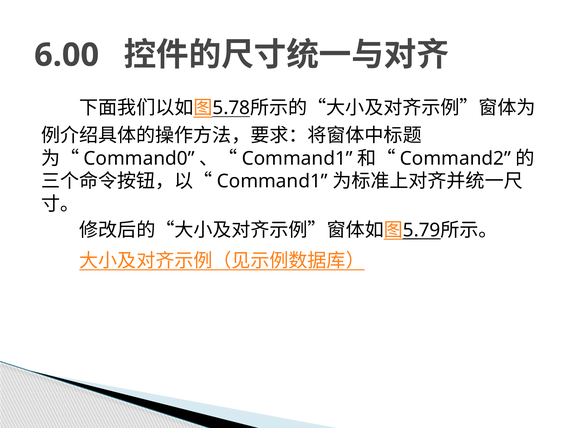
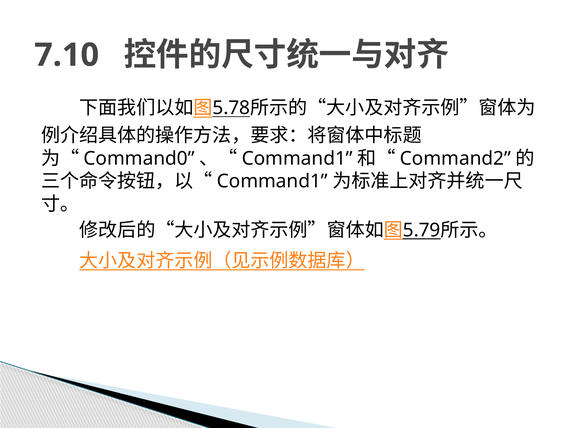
6.00: 6.00 -> 7.10 (67, 55)
